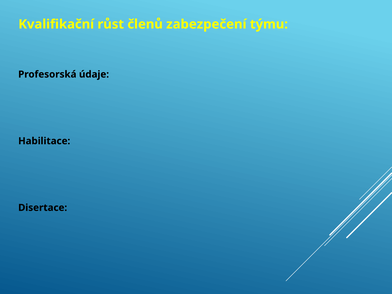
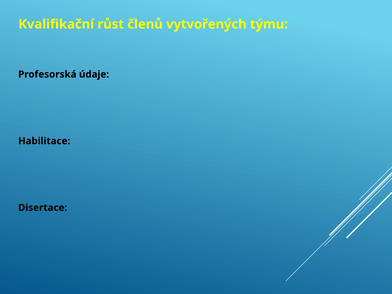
zabezpečení: zabezpečení -> vytvořených (206, 24)
